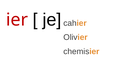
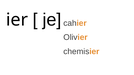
ier colour: red -> black (17, 20)
